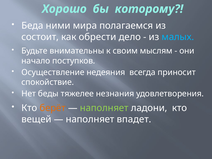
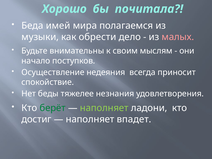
которому: которому -> почитала (149, 9)
ними: ними -> имей (58, 26)
состоит: состоит -> музыки (40, 37)
малых colour: light blue -> pink (178, 37)
берёт colour: orange -> green (53, 108)
вещей: вещей -> достиг (36, 119)
